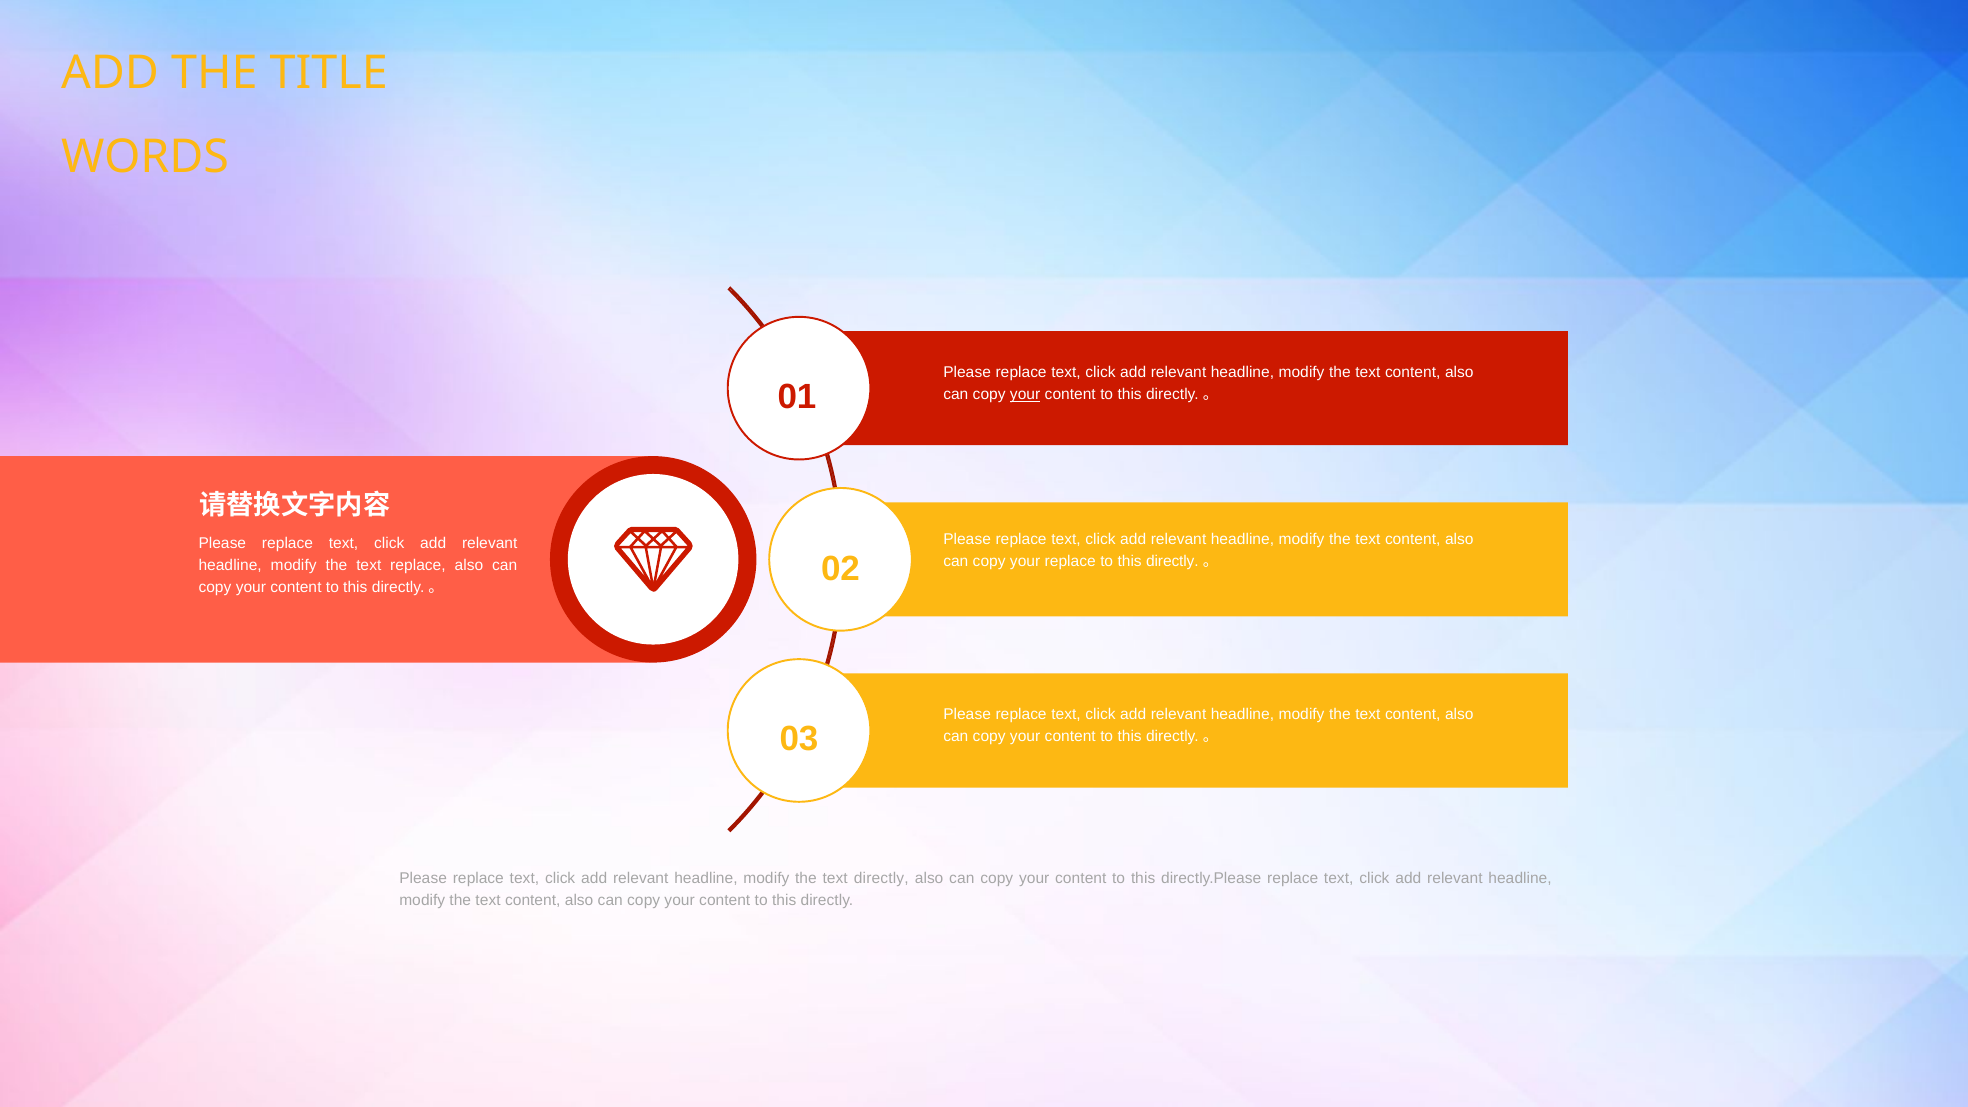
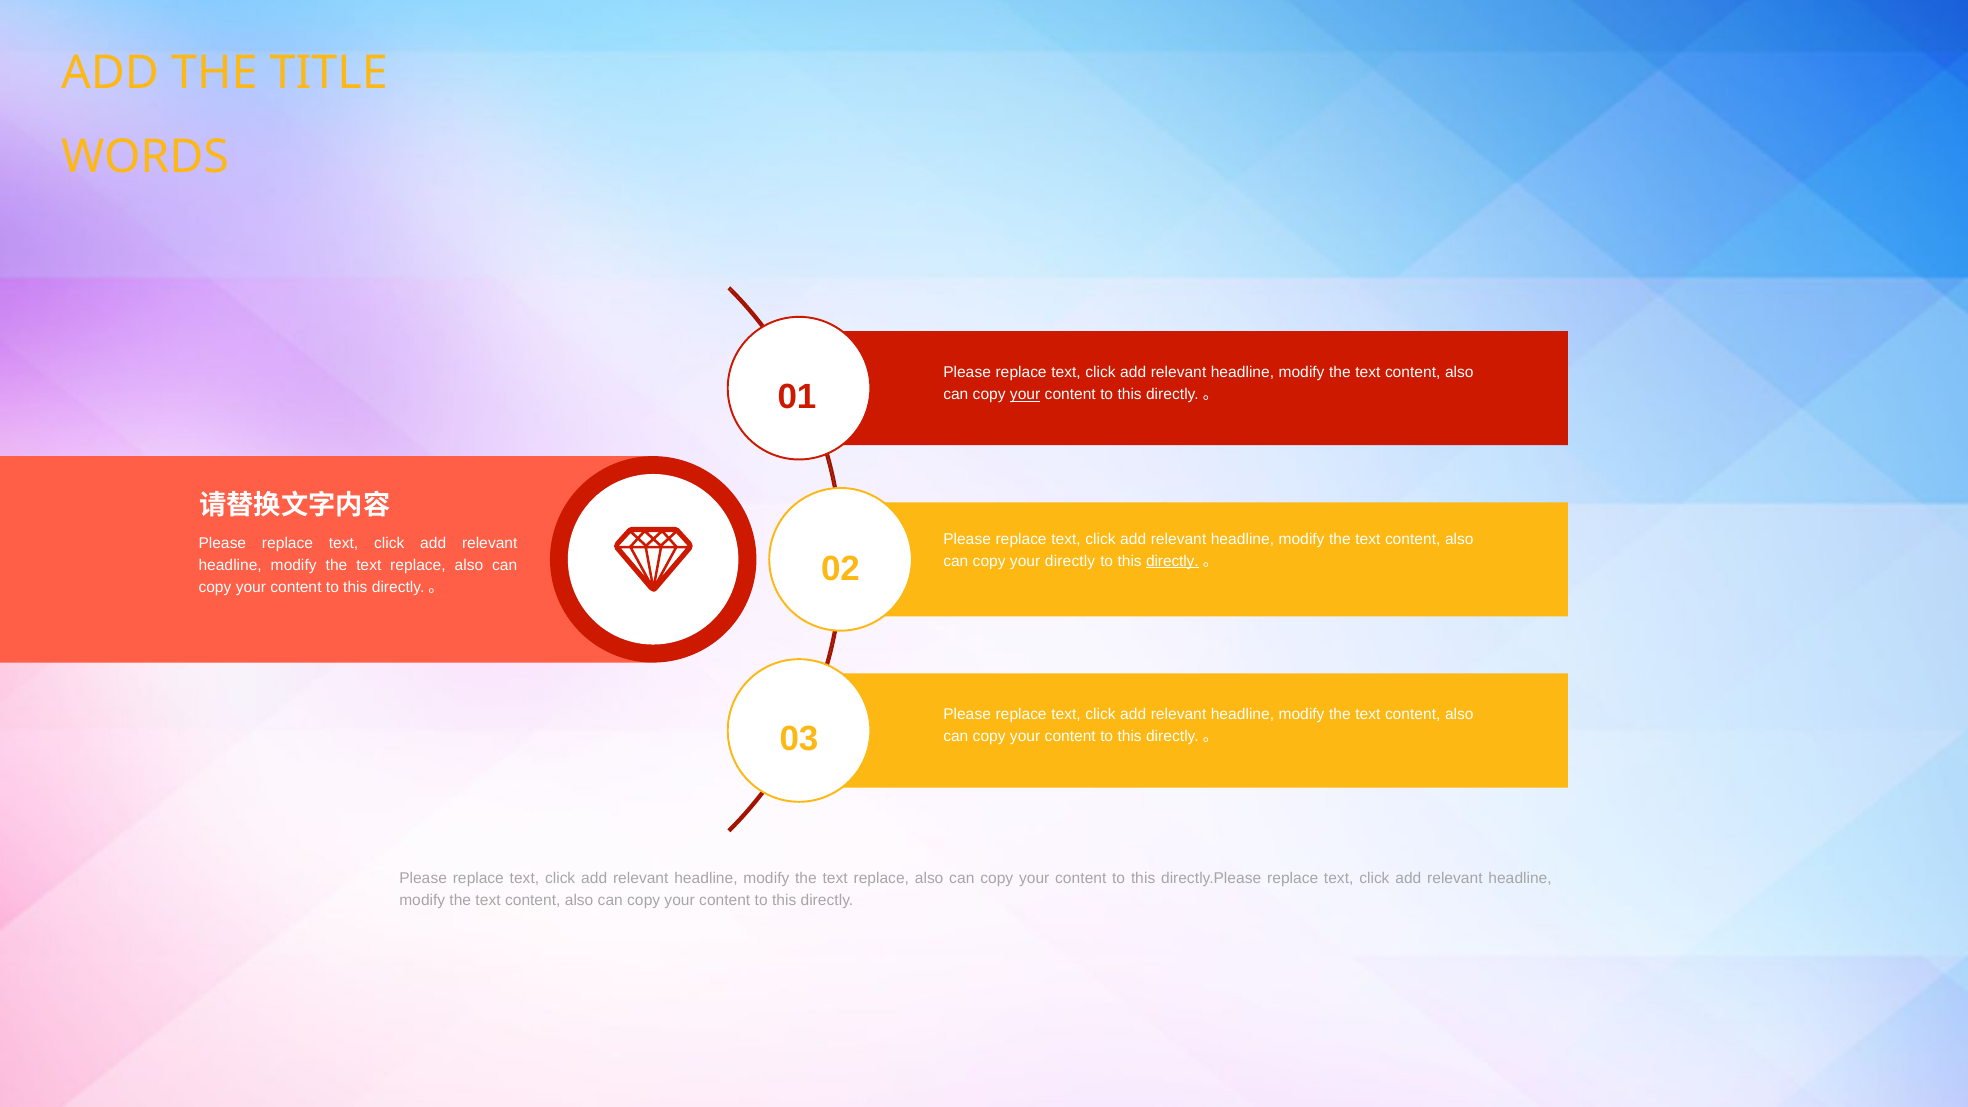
your replace: replace -> directly (1070, 561)
directly underline: none -> present (1172, 561)
directly: directly -> replace (881, 878)
